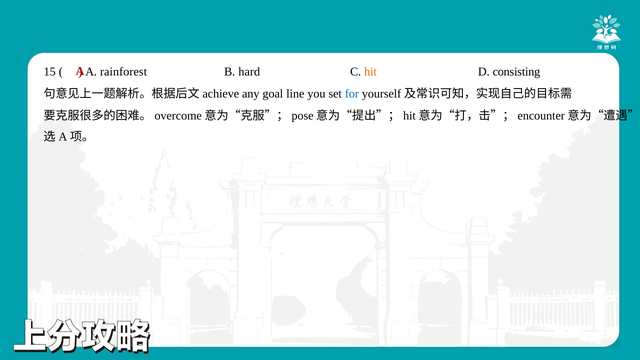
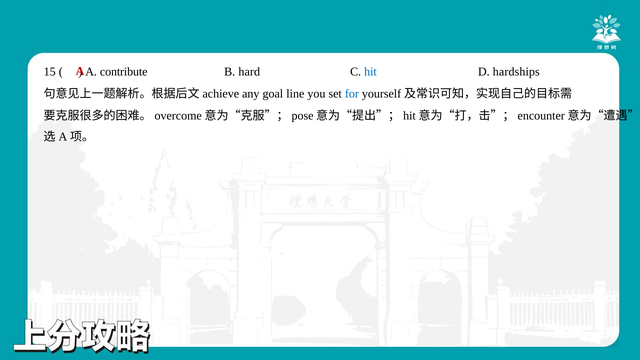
rainforest: rainforest -> contribute (124, 72)
hit colour: orange -> blue (371, 72)
consisting: consisting -> hardships (516, 72)
